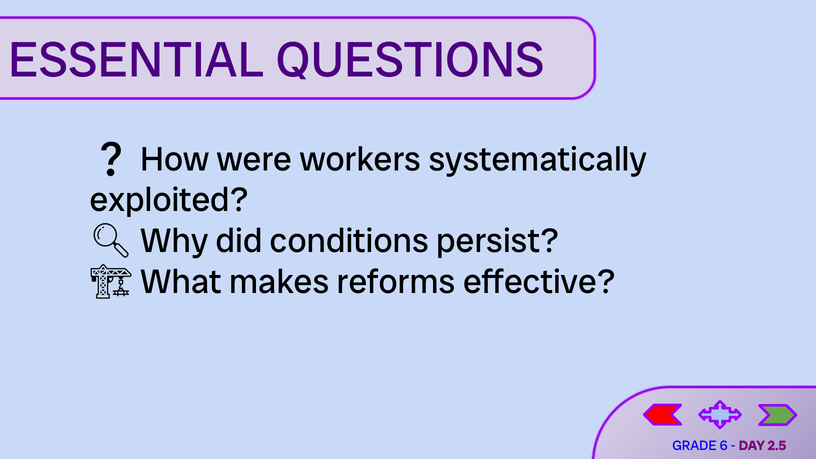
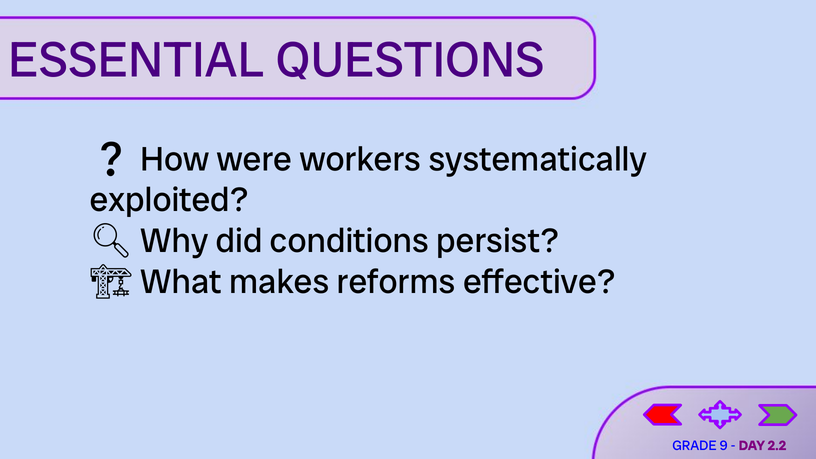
6: 6 -> 9 (724, 446)
2.5: 2.5 -> 2.2 (777, 446)
